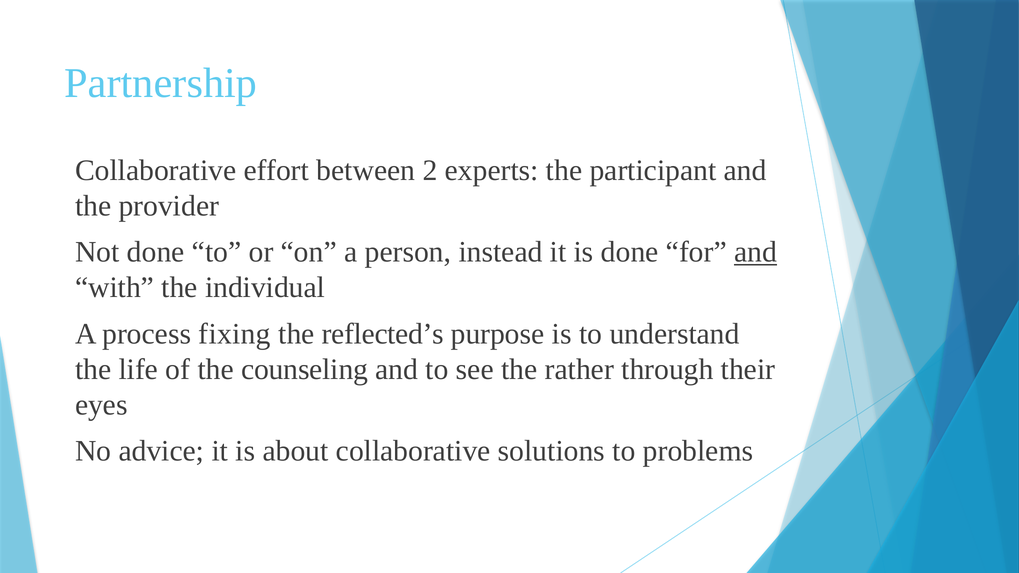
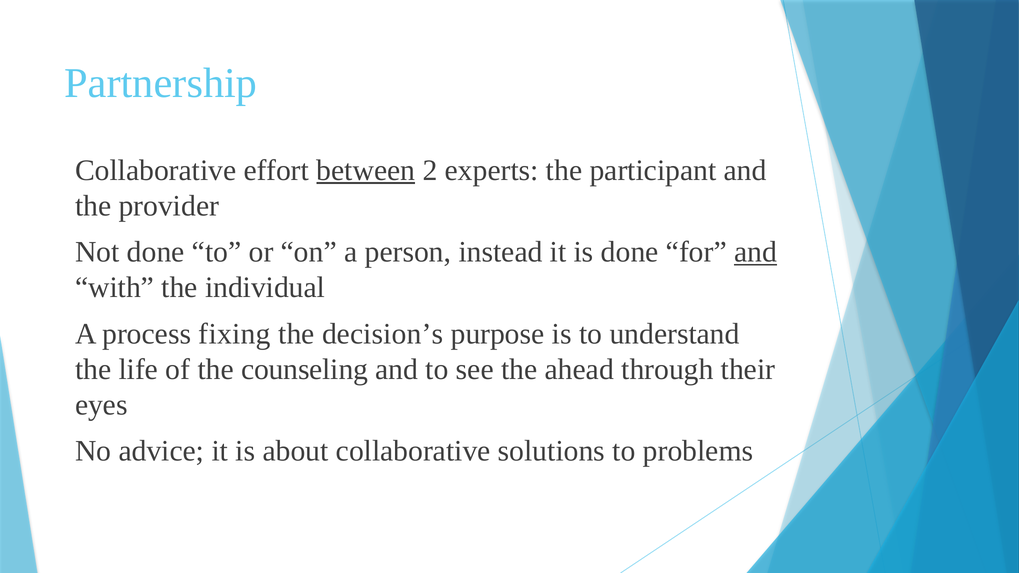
between underline: none -> present (366, 170)
reflected’s: reflected’s -> decision’s (383, 334)
rather: rather -> ahead (579, 370)
